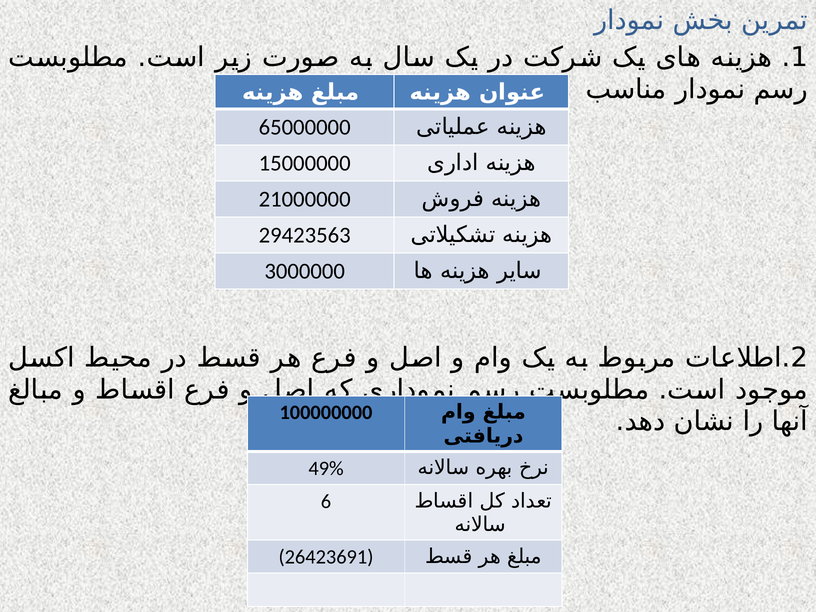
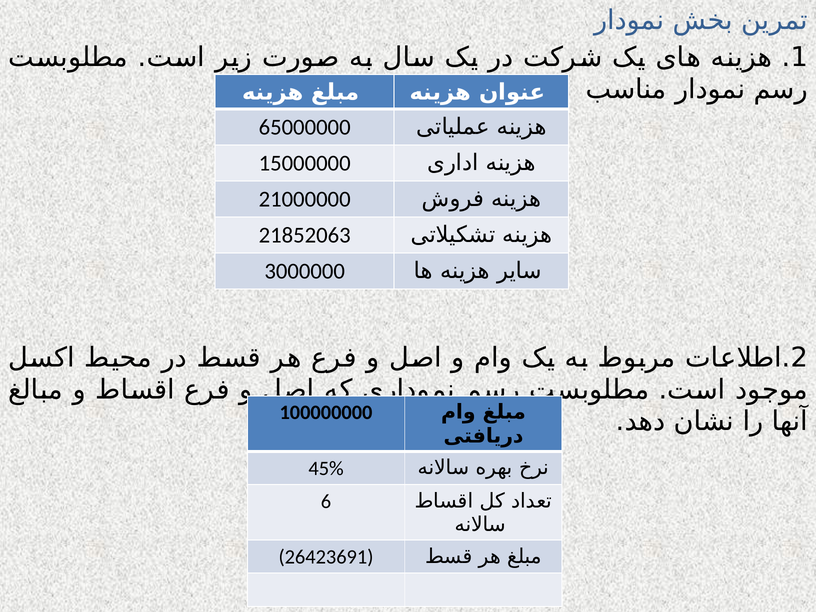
29423563: 29423563 -> 21852063 (305, 235)
49%: 49% -> 45% (326, 468)
